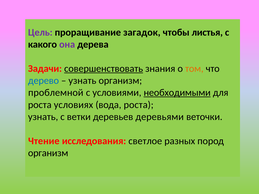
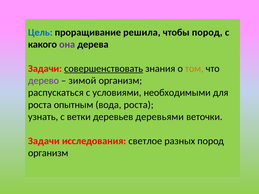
Цель colour: purple -> blue (40, 32)
загадок: загадок -> решила (142, 32)
чтобы листья: листья -> пород (207, 32)
дерево colour: blue -> purple (43, 81)
узнать: узнать -> зимой (82, 81)
проблемной: проблемной -> распускаться (56, 93)
необходимыми underline: present -> none (177, 93)
условиях: условиях -> опытным (74, 105)
Чтение: Чтение -> Задачи (44, 141)
